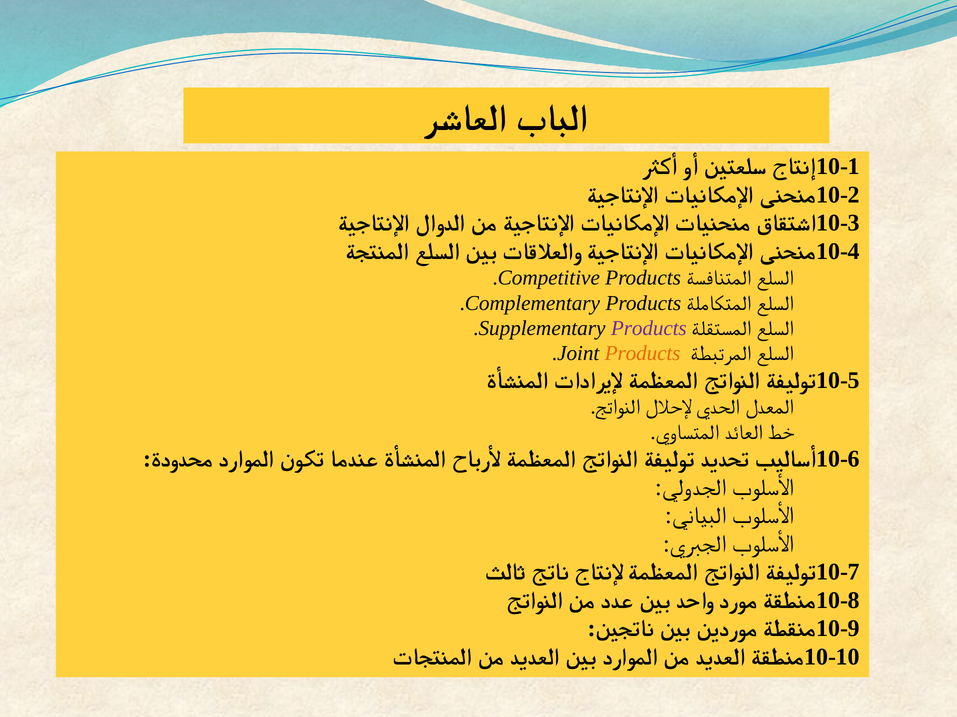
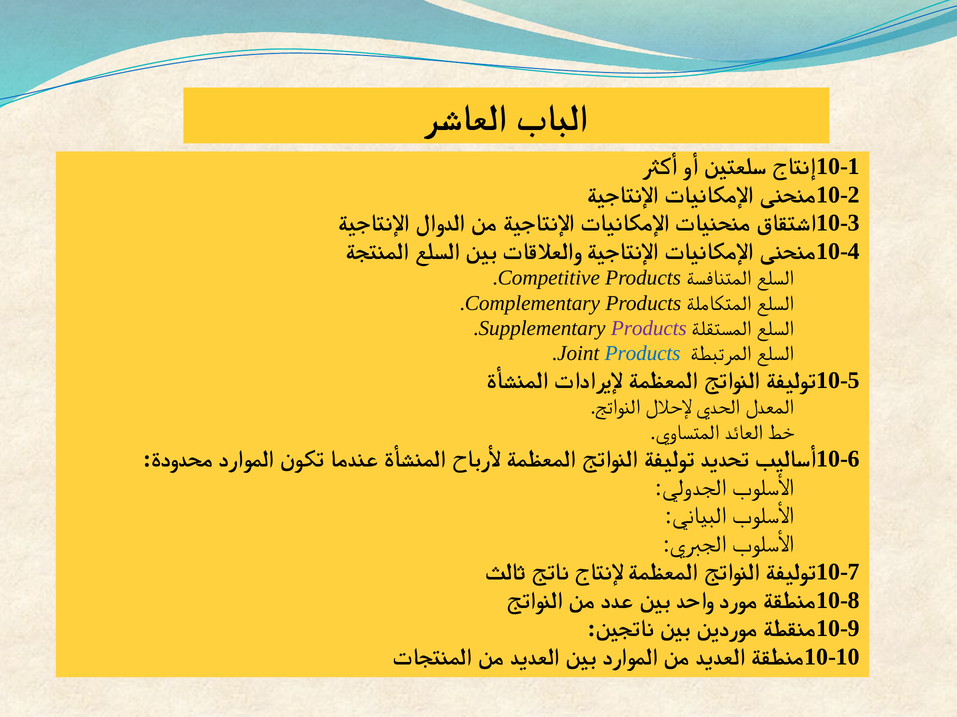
Products colour: orange -> blue (643, 354)
